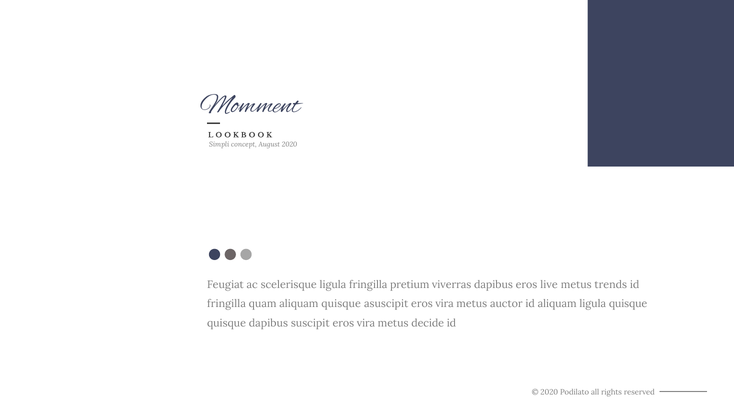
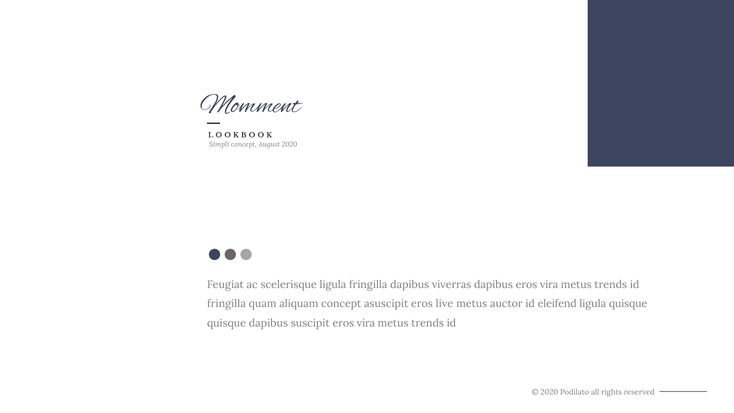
fringilla pretium: pretium -> dapibus (410, 284)
live: live -> vira (549, 284)
aliquam quisque: quisque -> concept (341, 304)
asuscipit eros vira: vira -> live (444, 304)
id aliquam: aliquam -> eleifend (557, 304)
decide: decide -> trends (428, 323)
